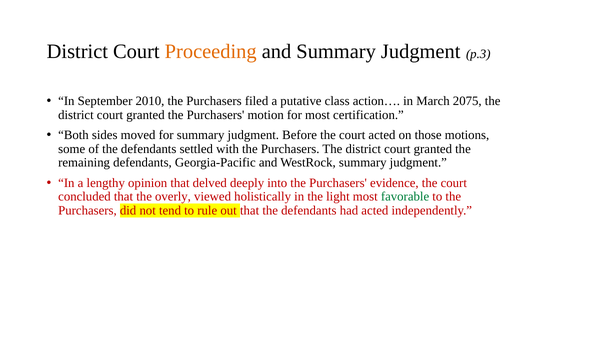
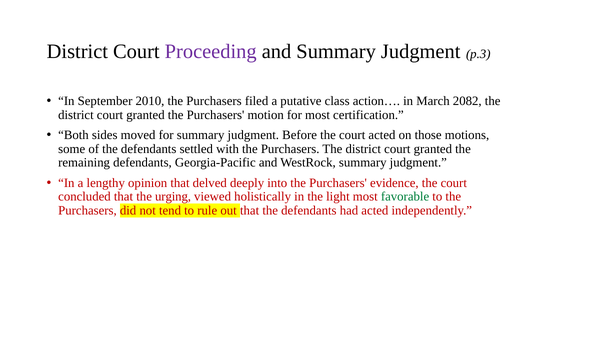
Proceeding colour: orange -> purple (211, 52)
2075: 2075 -> 2082 (467, 101)
overly: overly -> urging (173, 197)
